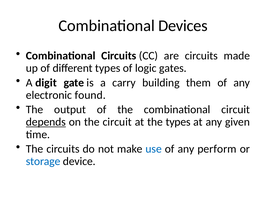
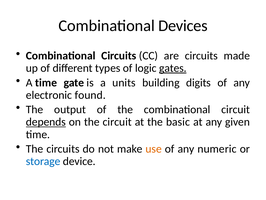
gates underline: none -> present (173, 68)
A digit: digit -> time (46, 82)
carry: carry -> units (124, 82)
them: them -> digits (199, 82)
the types: types -> basic (178, 122)
use colour: blue -> orange (154, 149)
perform: perform -> numeric (217, 149)
